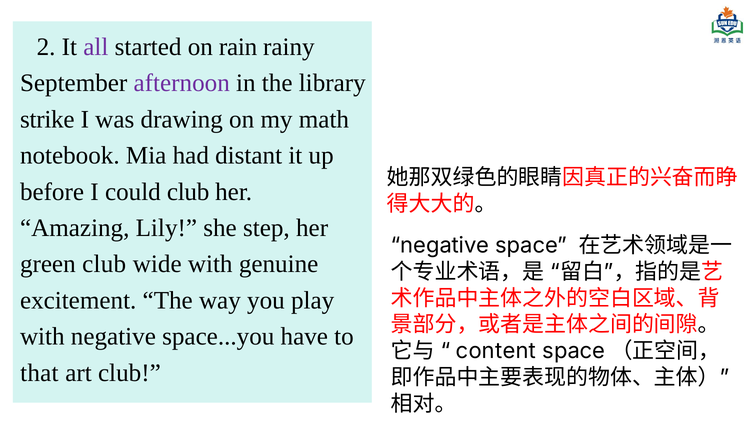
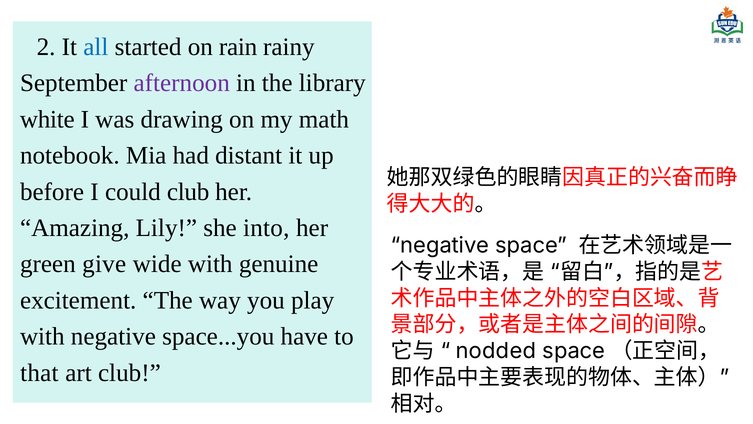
all colour: purple -> blue (96, 47)
strike: strike -> white (47, 119)
step: step -> into (266, 228)
green club: club -> give (104, 264)
content: content -> nodded (496, 351)
